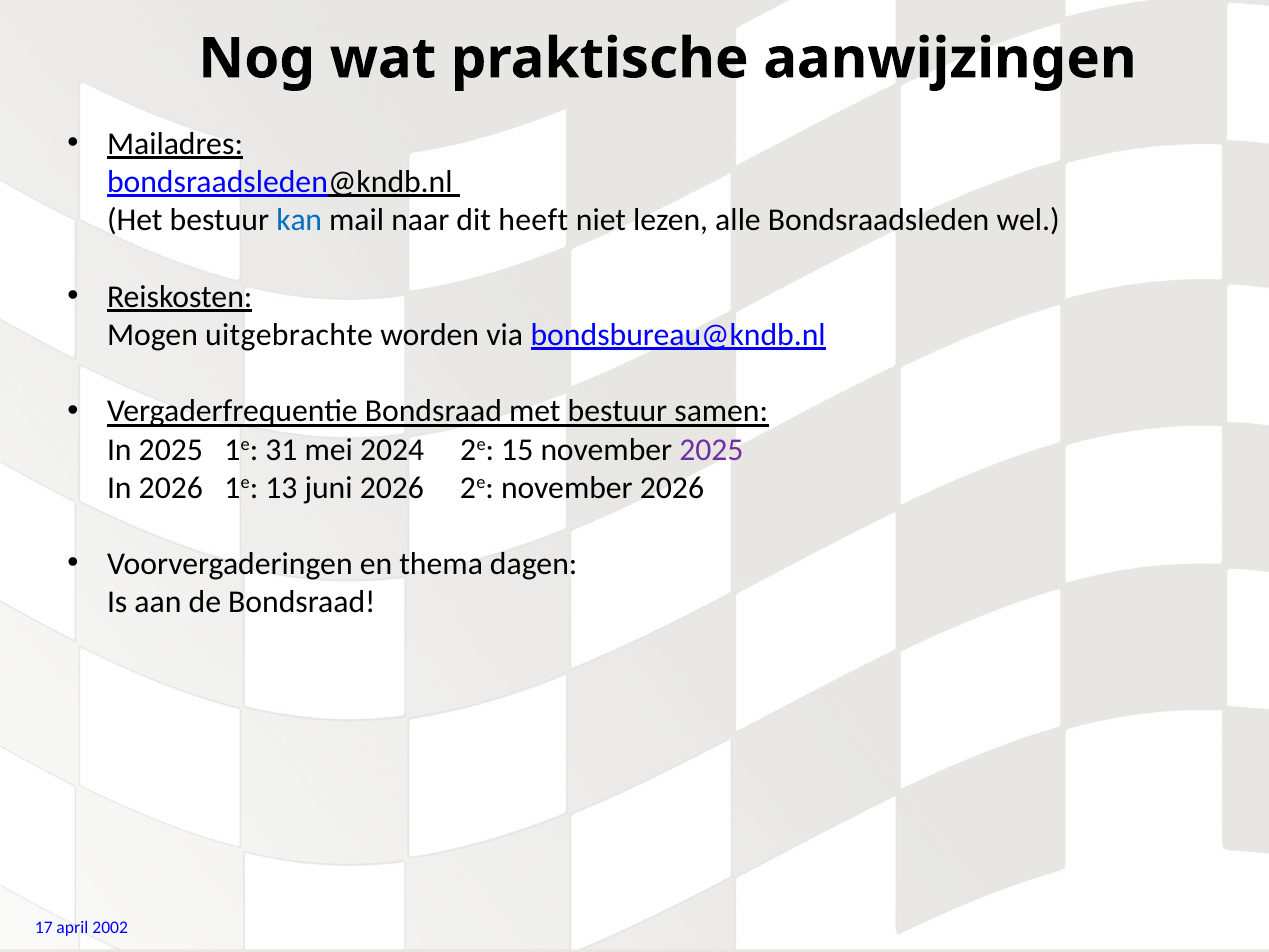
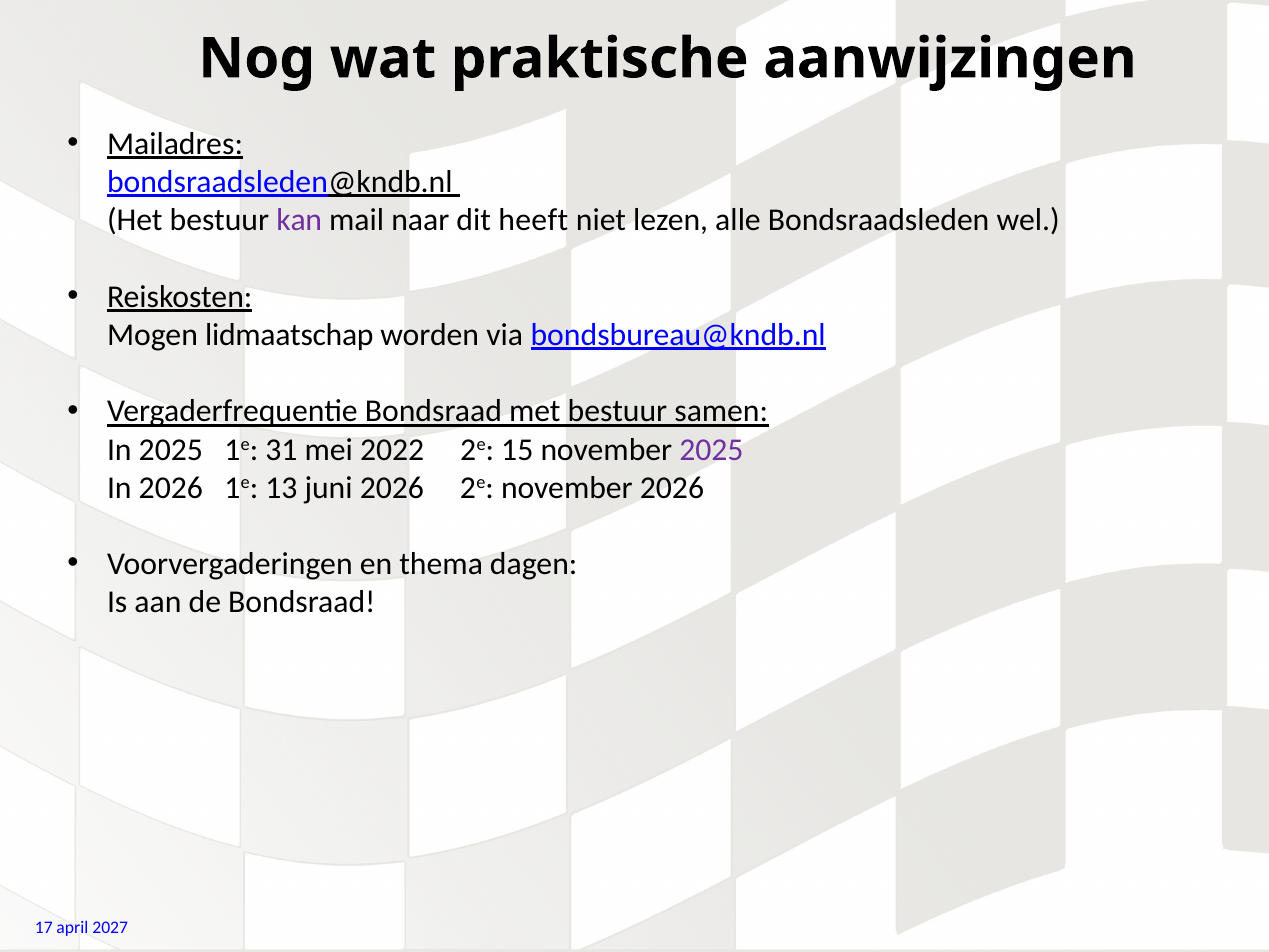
kan colour: blue -> purple (299, 220)
uitgebrachte: uitgebrachte -> lidmaatschap (289, 335)
2024: 2024 -> 2022 (392, 449)
2002: 2002 -> 2027 (110, 928)
